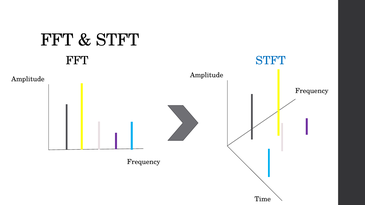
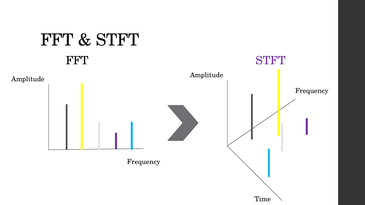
STFT colour: blue -> purple (271, 61)
